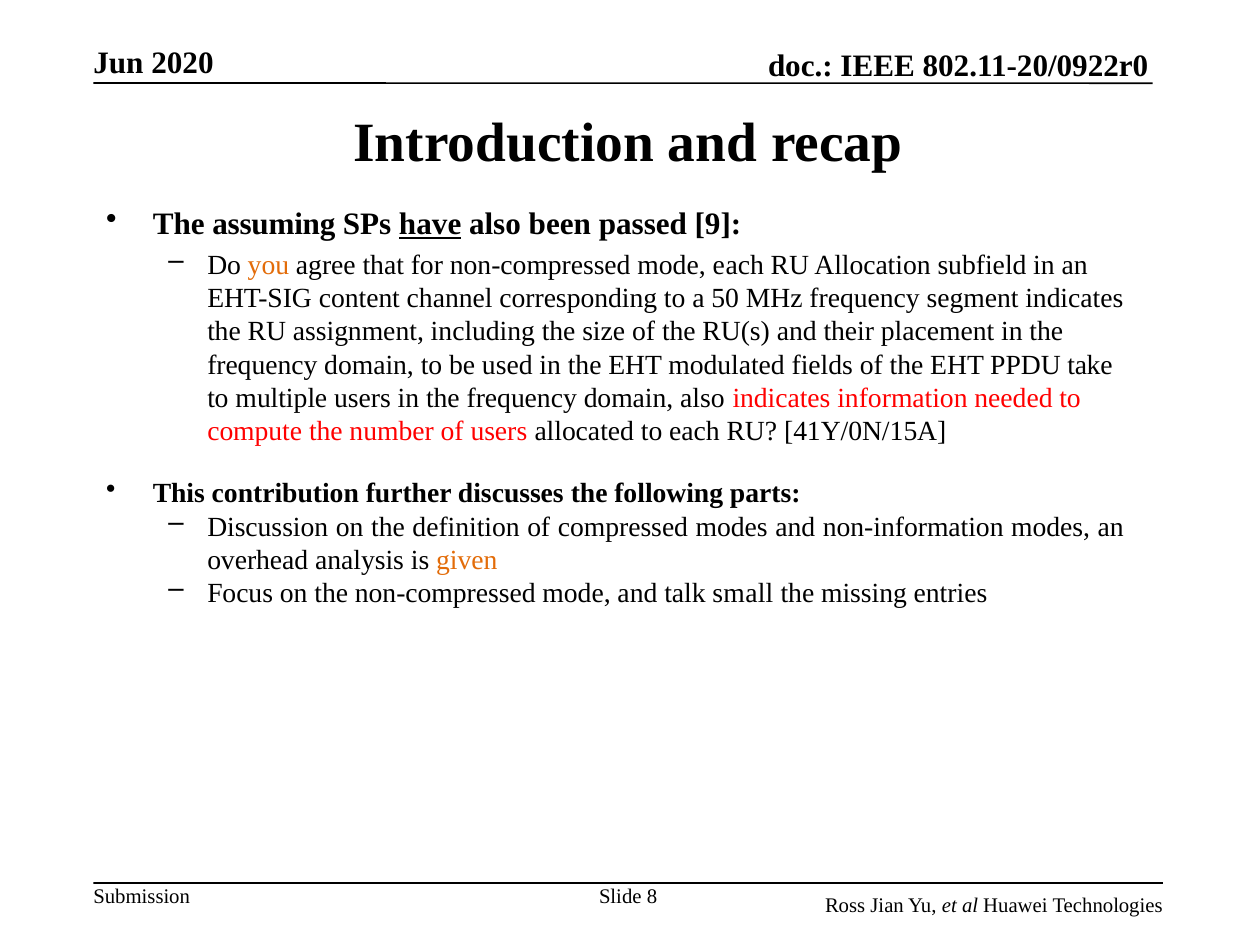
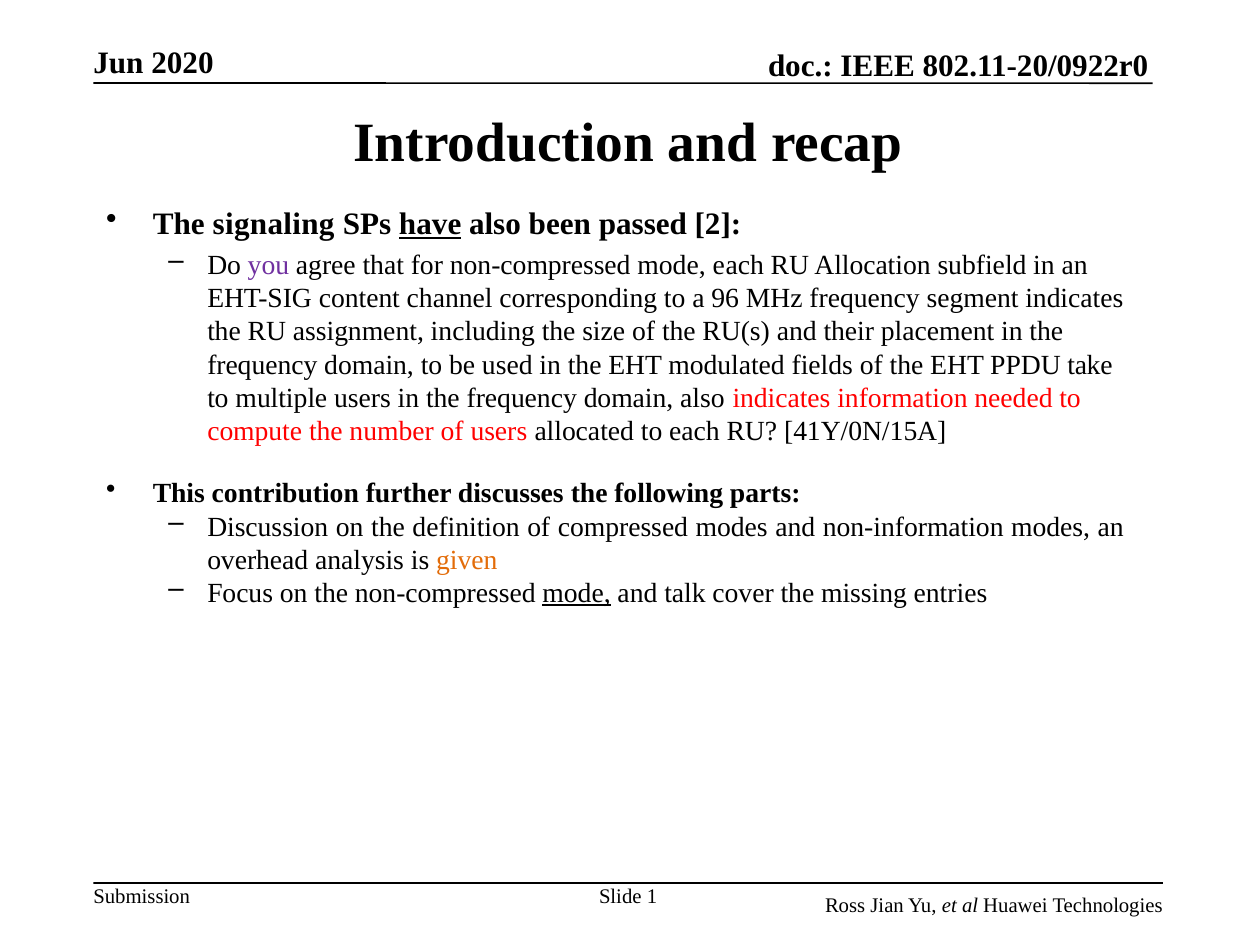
assuming: assuming -> signaling (274, 224)
9: 9 -> 2 (718, 224)
you colour: orange -> purple (268, 265)
50: 50 -> 96 (725, 298)
mode underline: none -> present (577, 593)
small: small -> cover (743, 593)
8: 8 -> 1 (652, 896)
